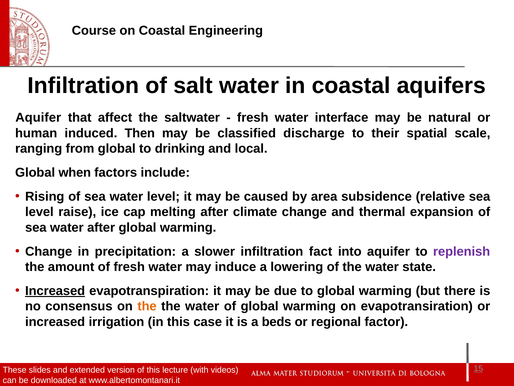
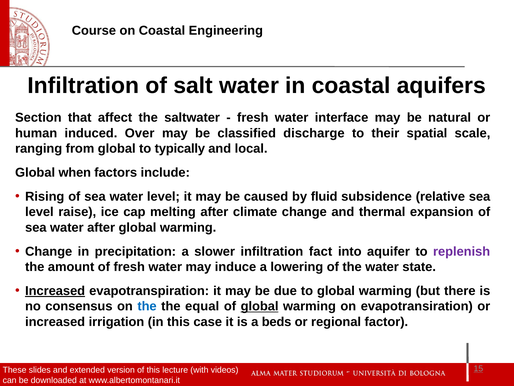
Aquifer: Aquifer -> Section (38, 118)
Then: Then -> Over (140, 133)
drinking: drinking -> typically (180, 148)
area: area -> fluid (324, 196)
the colour: orange -> blue (147, 306)
water: water -> equal (202, 306)
global underline: none -> present (260, 306)
